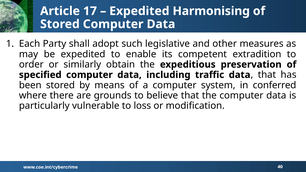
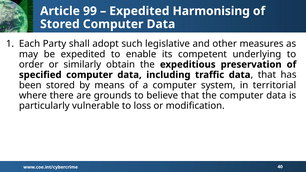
17: 17 -> 99 (90, 11)
extradition: extradition -> underlying (257, 54)
conferred: conferred -> territorial (274, 85)
